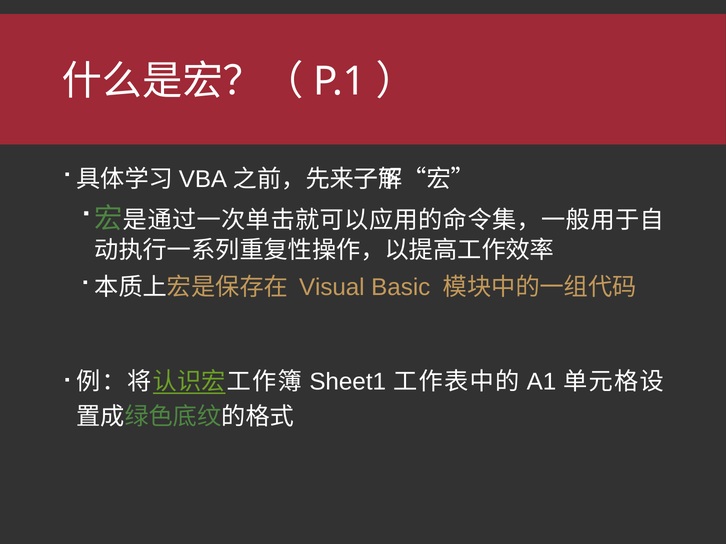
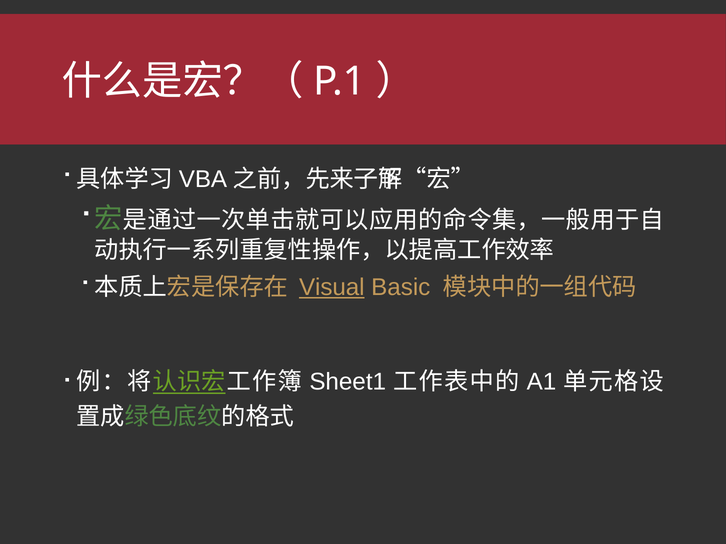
Visual underline: none -> present (332, 288)
